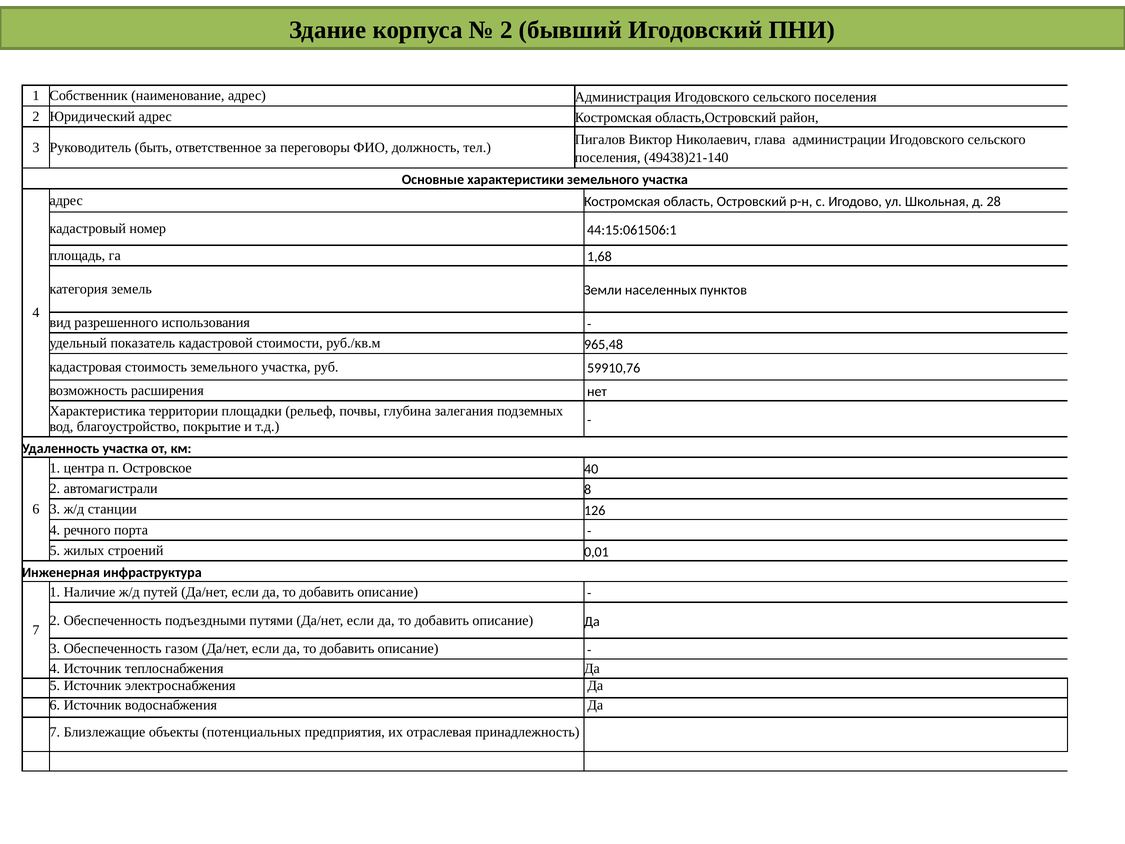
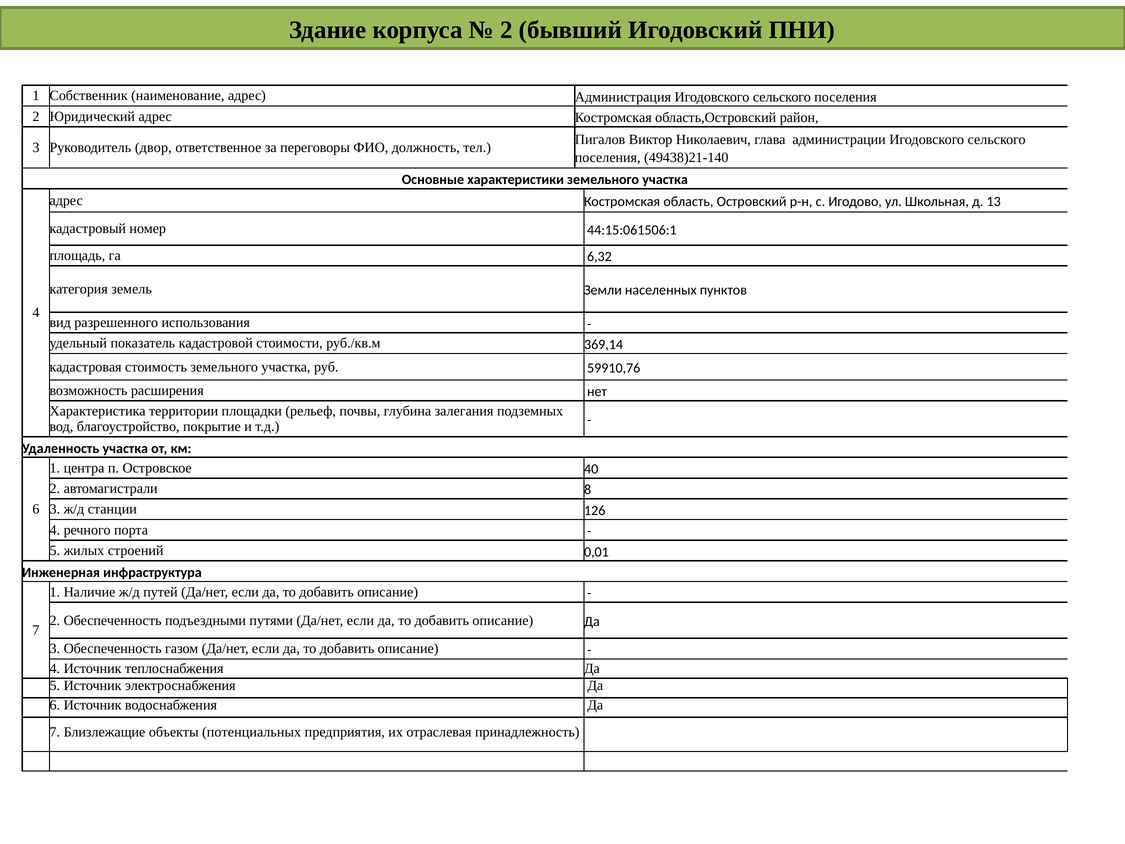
быть: быть -> двор (153, 147)
28: 28 -> 13 (994, 202)
1,68: 1,68 -> 6,32 (599, 257)
965,48: 965,48 -> 369,14 (604, 344)
